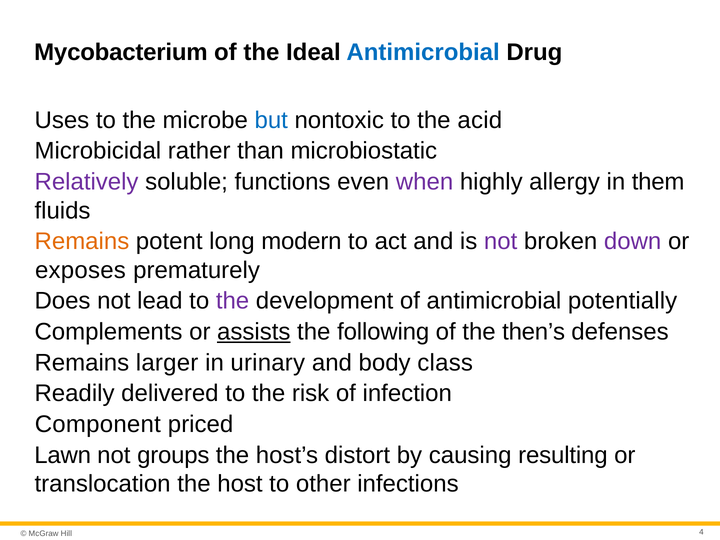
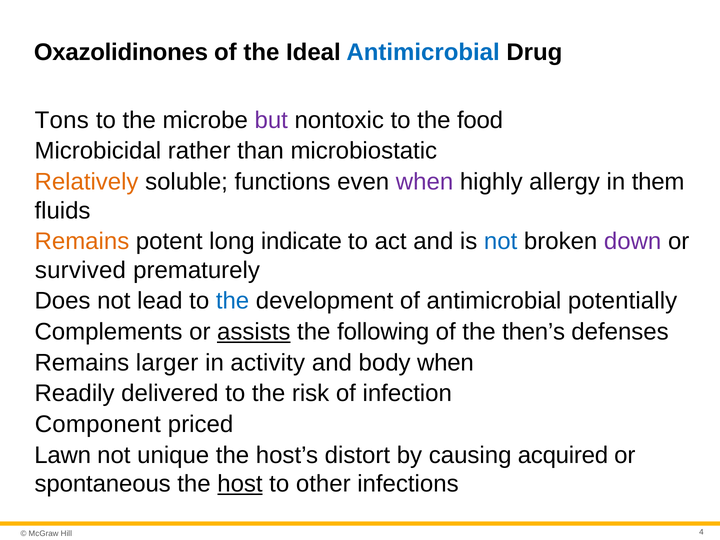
Mycobacterium: Mycobacterium -> Oxazolidinones (121, 52)
Uses: Uses -> Tons (62, 120)
but colour: blue -> purple (271, 120)
acid: acid -> food (480, 120)
Relatively colour: purple -> orange (87, 182)
modern: modern -> indicate (301, 241)
not colour: purple -> blue (501, 241)
exposes: exposes -> survived (80, 270)
the colour: purple -> blue (233, 301)
urinary: urinary -> activity (268, 363)
body class: class -> when (445, 363)
groups: groups -> unique (173, 455)
resulting: resulting -> acquired (563, 455)
translocation: translocation -> spontaneous (103, 484)
host underline: none -> present (240, 484)
